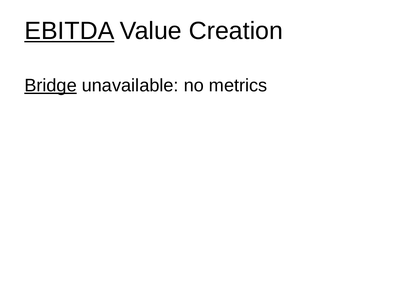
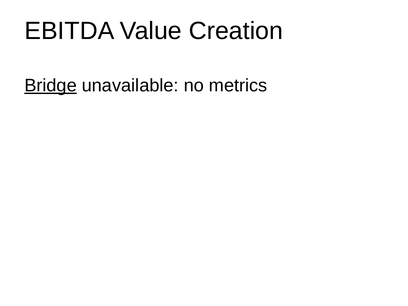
EBITDA underline: present -> none (69, 31)
